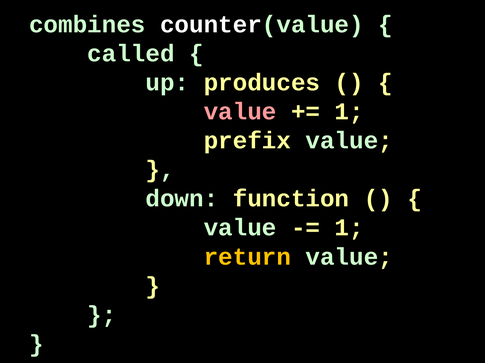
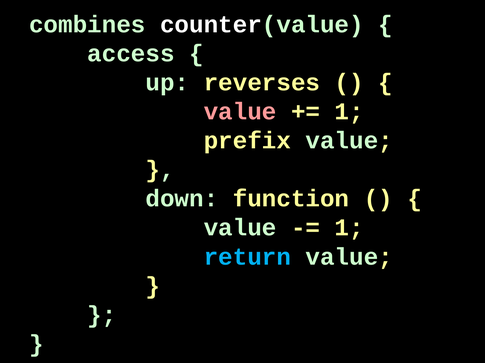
called: called -> access (131, 54)
produces: produces -> reverses (262, 83)
return colour: yellow -> light blue (247, 257)
